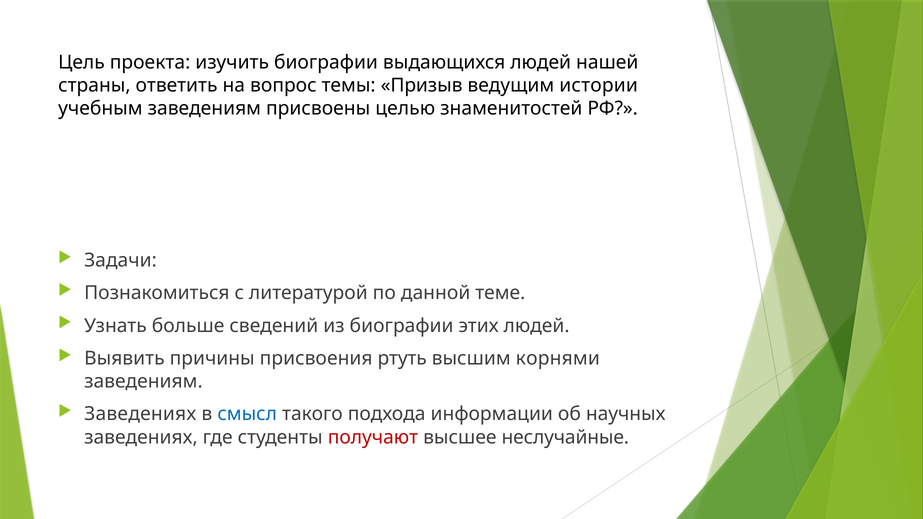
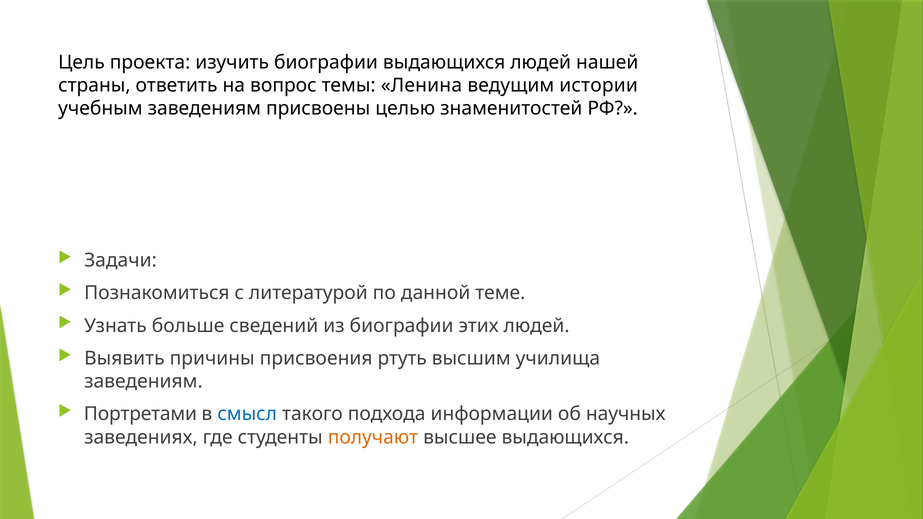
Призыв: Призыв -> Ленина (421, 86)
корнями: корнями -> училища (558, 358)
Заведениях: Заведениях -> Портретами (140, 414)
получают colour: red -> orange (373, 437)
высшее неслучайные: неслучайные -> выдающихся (565, 437)
